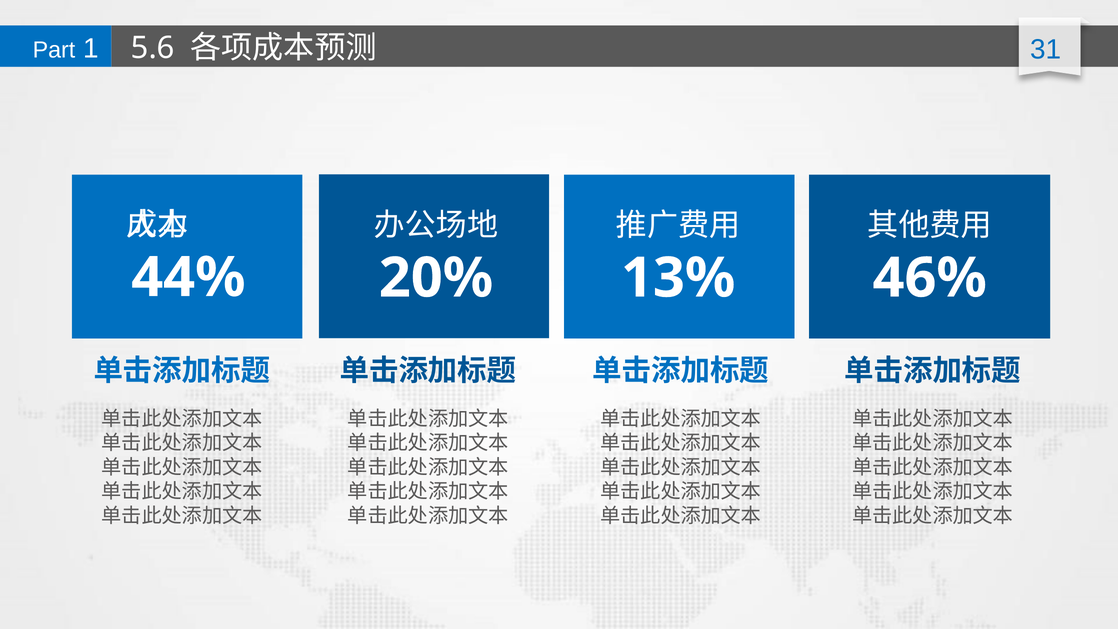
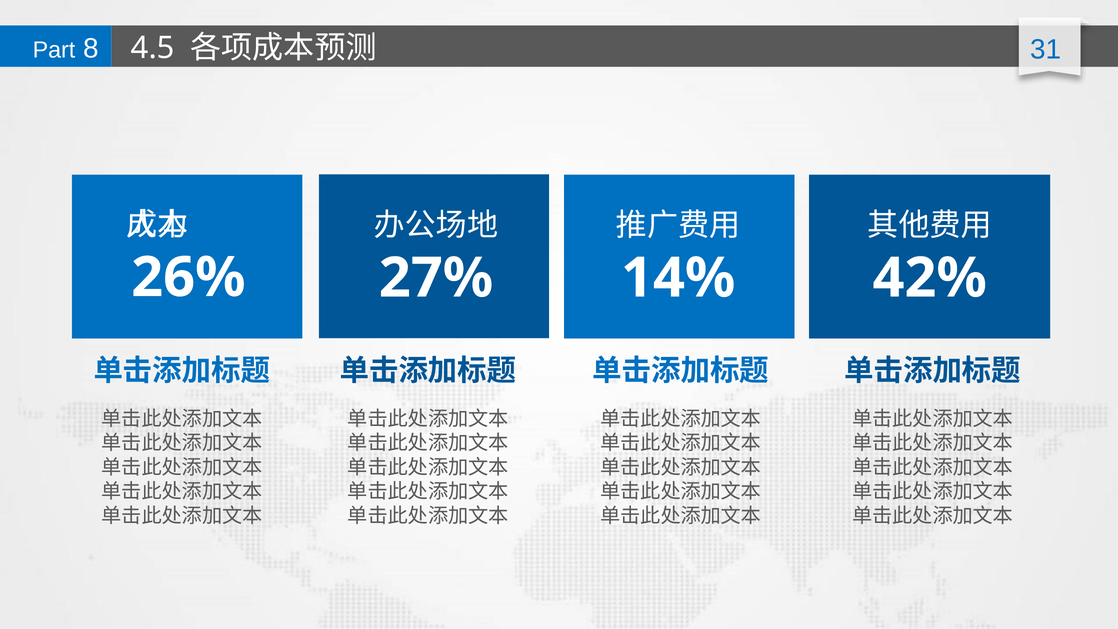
5.6: 5.6 -> 4.5 (153, 48)
1: 1 -> 8 (91, 49)
44%: 44% -> 26% (188, 278)
20%: 20% -> 27% (436, 278)
13%: 13% -> 14% (678, 278)
46%: 46% -> 42% (930, 278)
